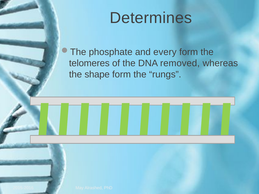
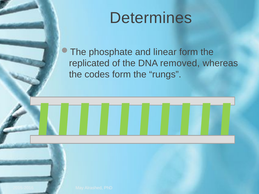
every: every -> linear (165, 52)
telomeres: telomeres -> replicated (89, 63)
shape: shape -> codes (97, 74)
